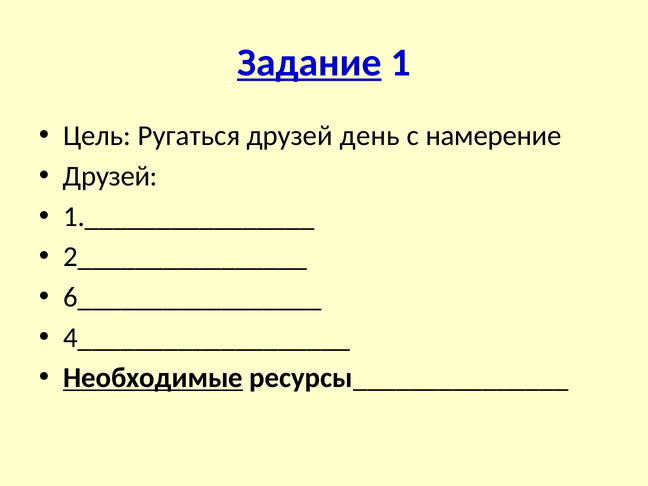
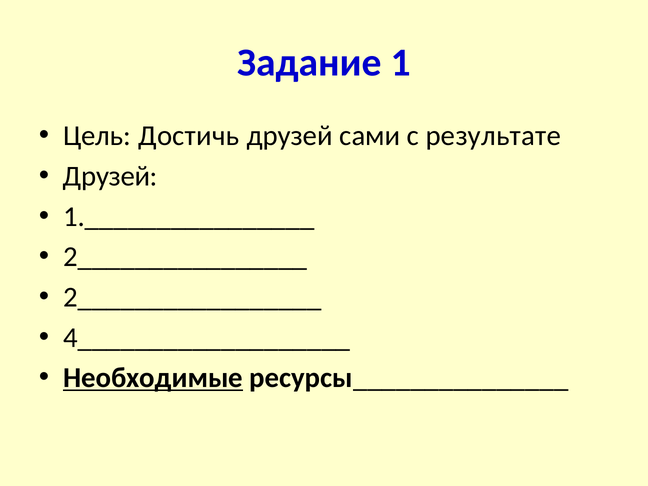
Задание underline: present -> none (309, 63)
Ругаться: Ругаться -> Достичь (189, 136)
день: день -> сами (370, 136)
намерение: намерение -> результате (493, 136)
6_________________: 6_________________ -> 2_________________ (192, 297)
